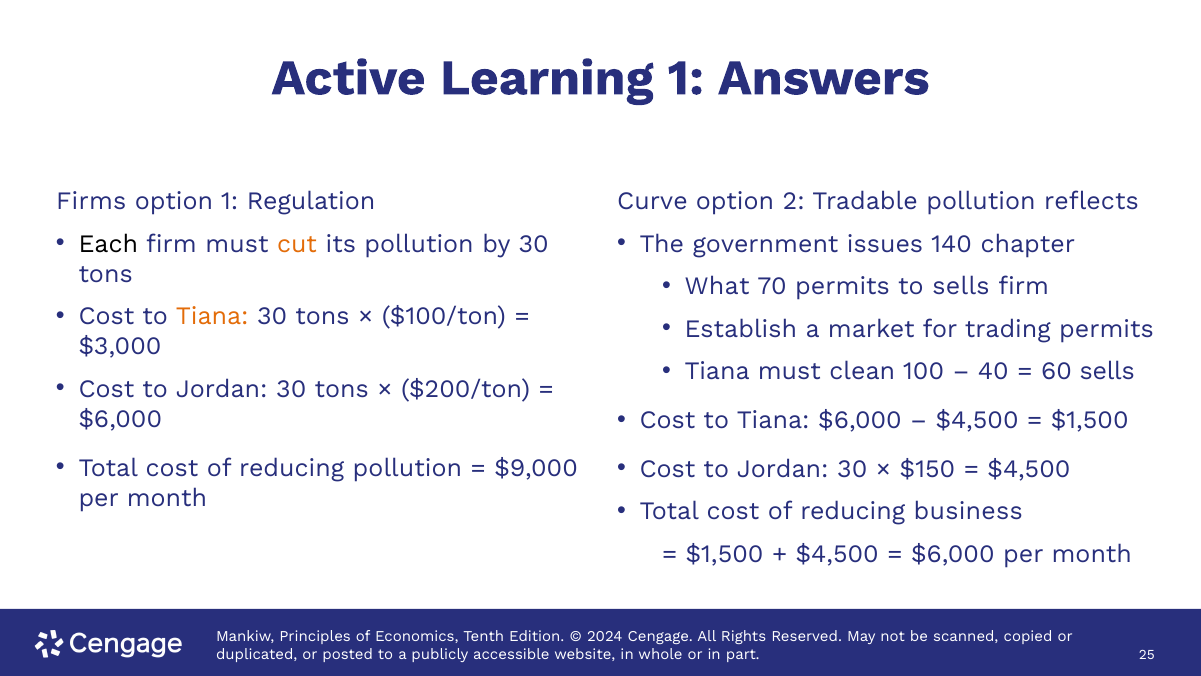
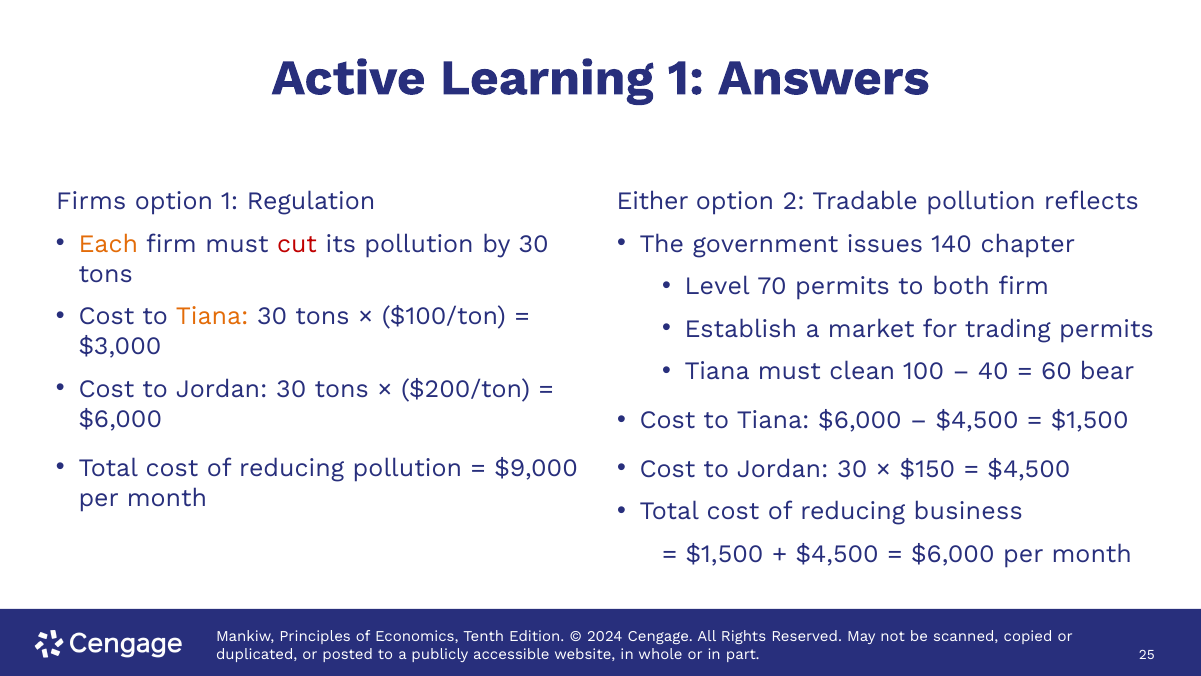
Curve: Curve -> Either (653, 201)
Each colour: black -> orange (108, 244)
cut colour: orange -> red (297, 244)
What: What -> Level (717, 286)
to sells: sells -> both (961, 286)
60 sells: sells -> bear (1107, 371)
